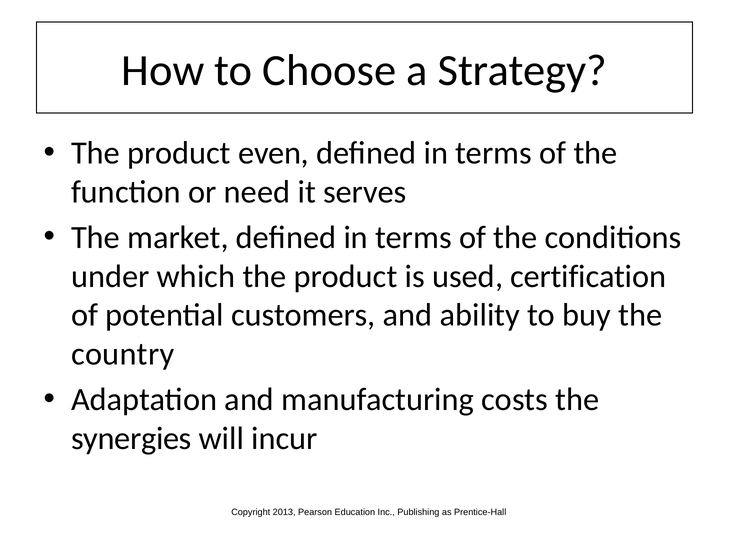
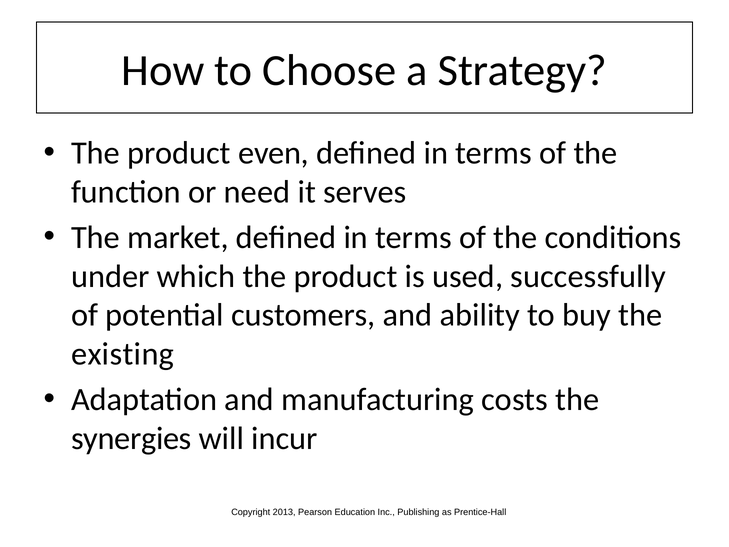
certification: certification -> successfully (588, 276)
country: country -> existing (123, 354)
